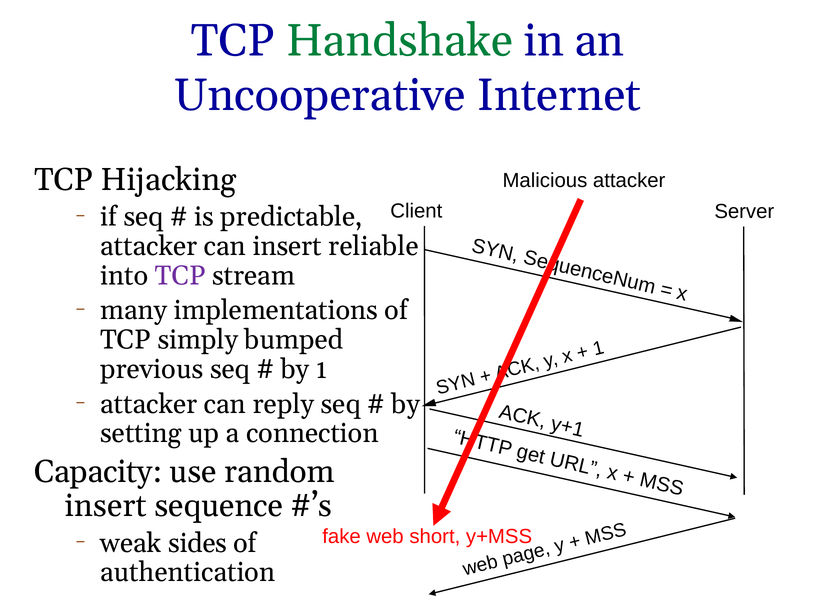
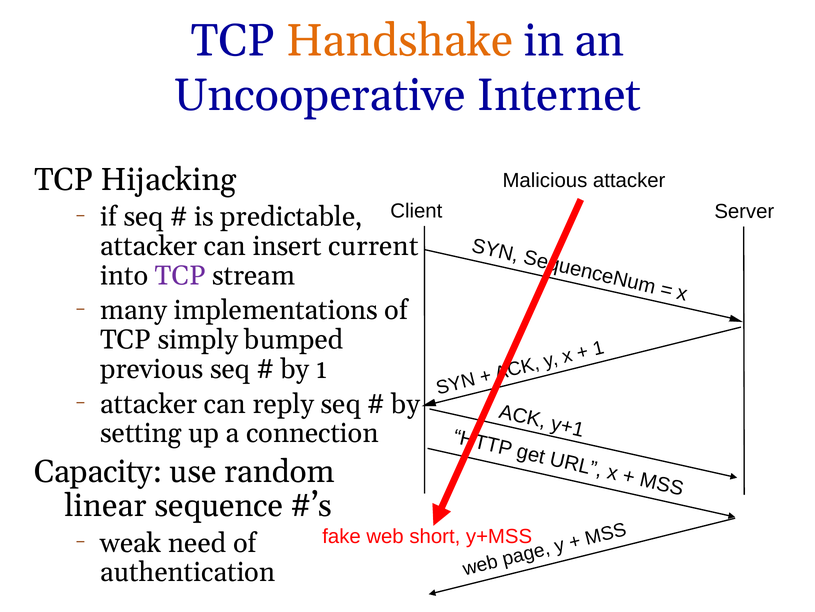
Handshake colour: green -> orange (399, 41)
reliable: reliable -> current (373, 246)
insert: insert -> linear (106, 505)
sides: sides -> need (197, 542)
